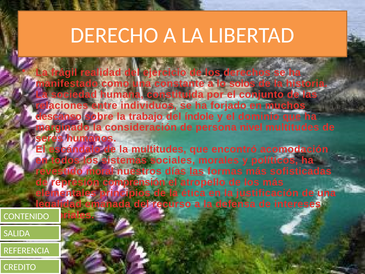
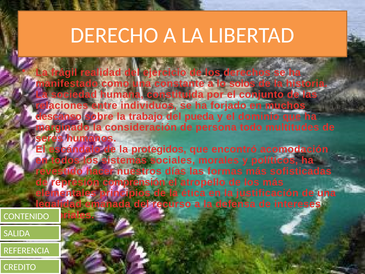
índole: índole -> pueda (199, 116)
nivel: nivel -> todo (251, 127)
la multitudes: multitudes -> protegidos (159, 149)
moral: moral -> hacer (100, 171)
las underline: present -> none (197, 171)
